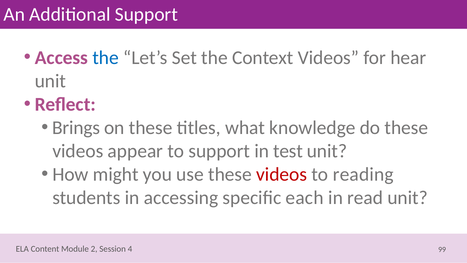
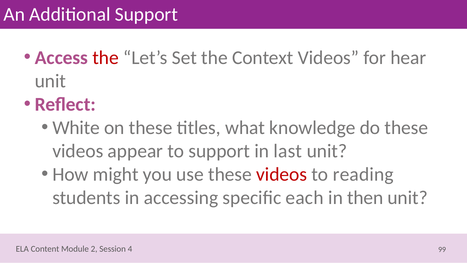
the colour: blue -> red (106, 58)
Brings: Brings -> White (76, 128)
test: test -> last (288, 151)
read: read -> then (365, 198)
